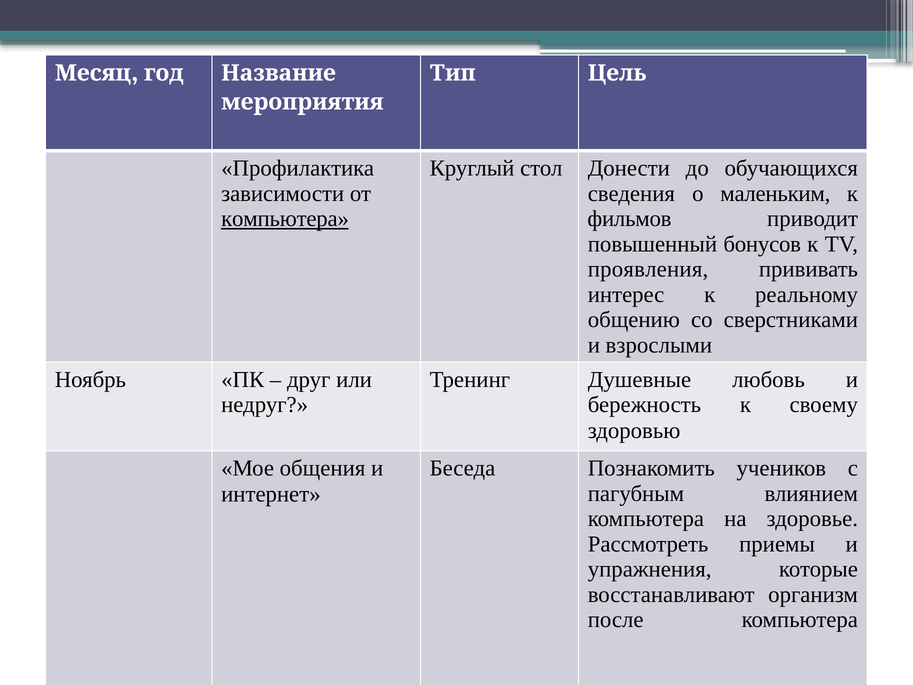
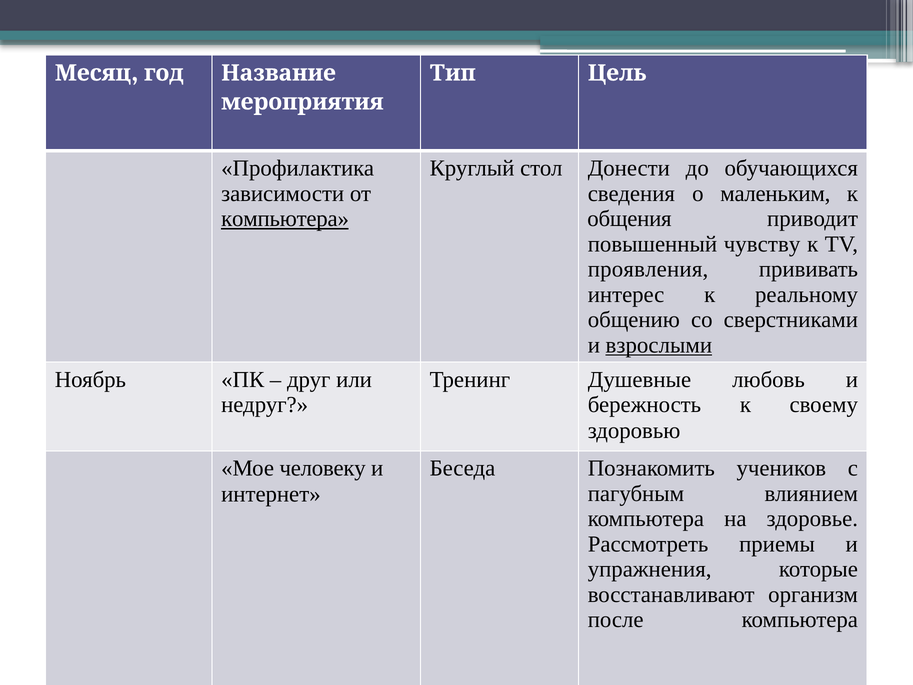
фильмов: фильмов -> общения (629, 219)
бонусов: бонусов -> чувству (762, 244)
взрослыми underline: none -> present (659, 345)
общения: общения -> человеку (323, 468)
